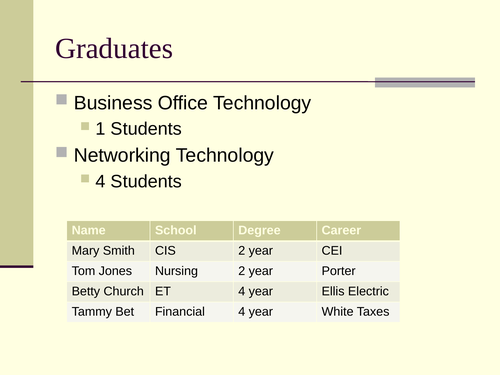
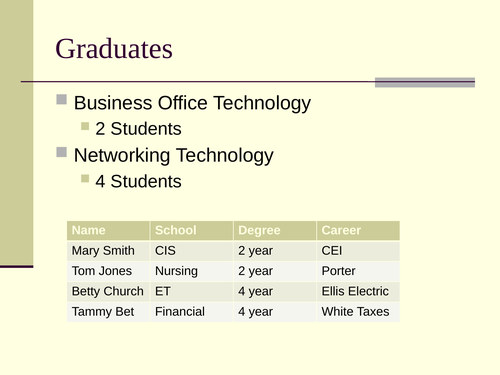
1: 1 -> 2 (101, 129)
